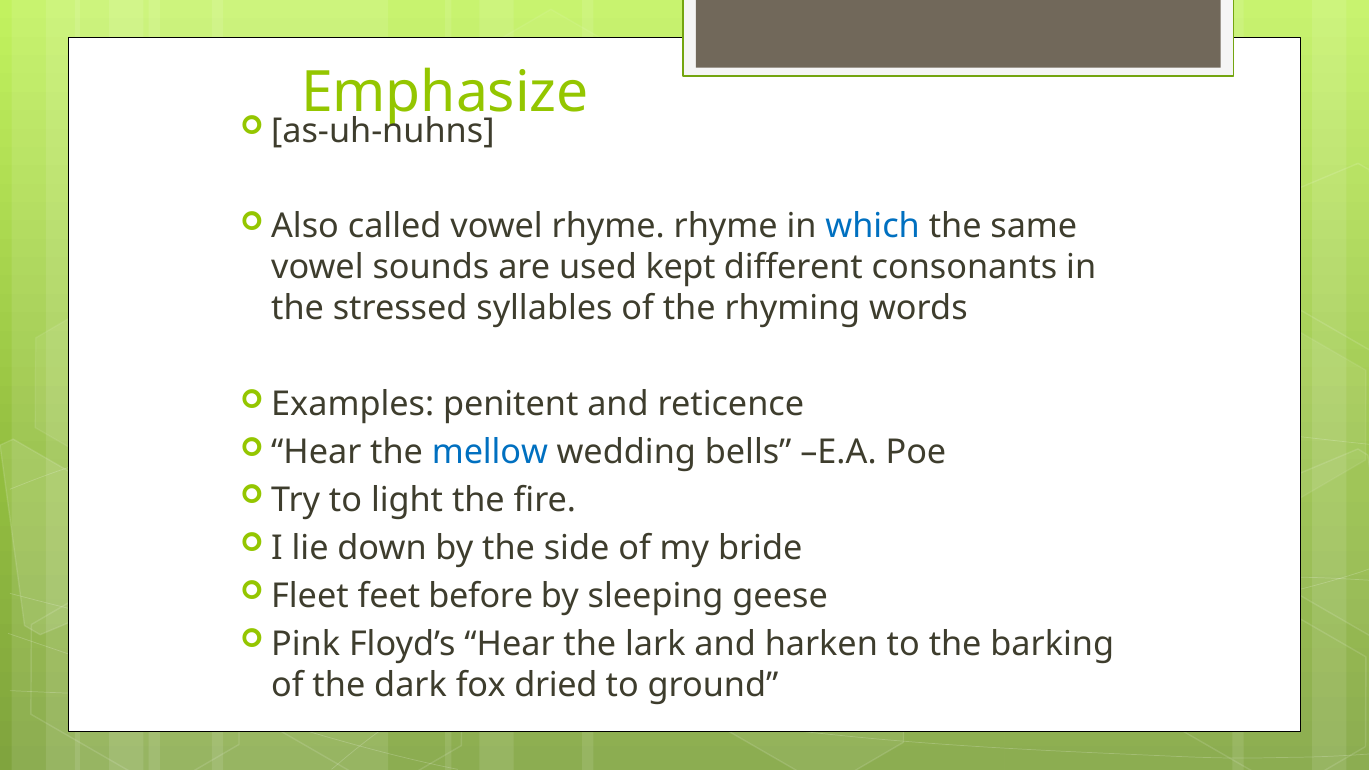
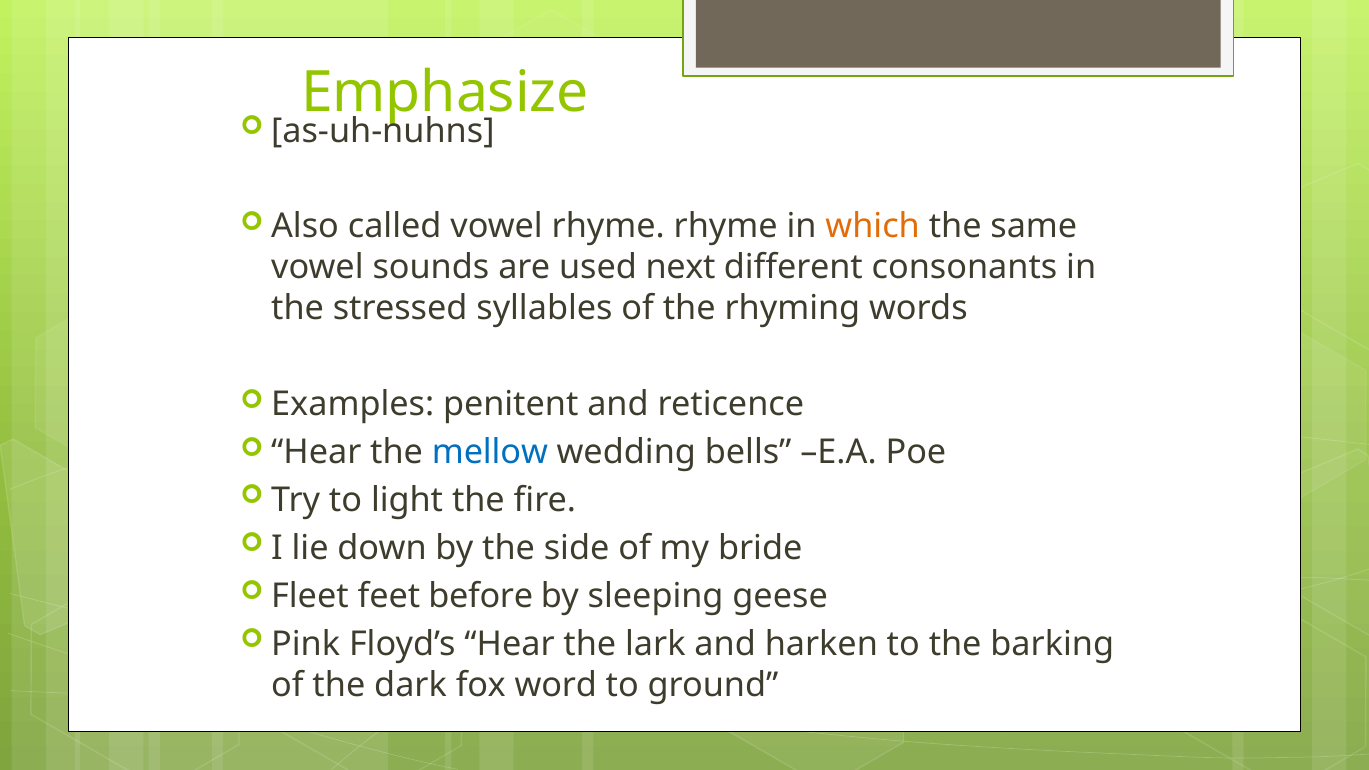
which colour: blue -> orange (873, 227)
kept: kept -> next (681, 268)
dried: dried -> word (556, 685)
